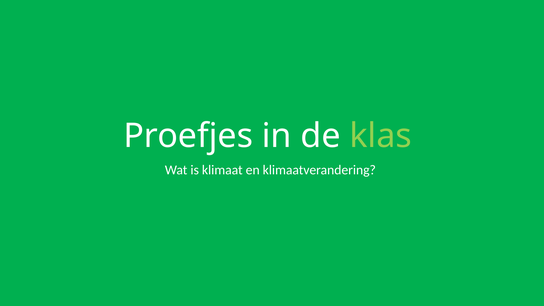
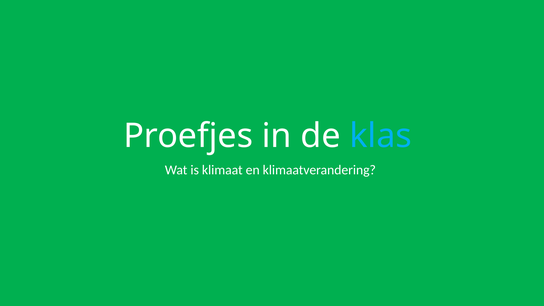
klas colour: light green -> light blue (381, 136)
